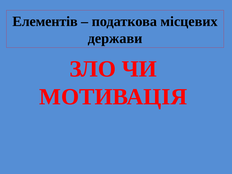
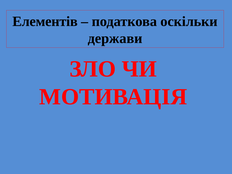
місцевих: місцевих -> оскільки (189, 21)
